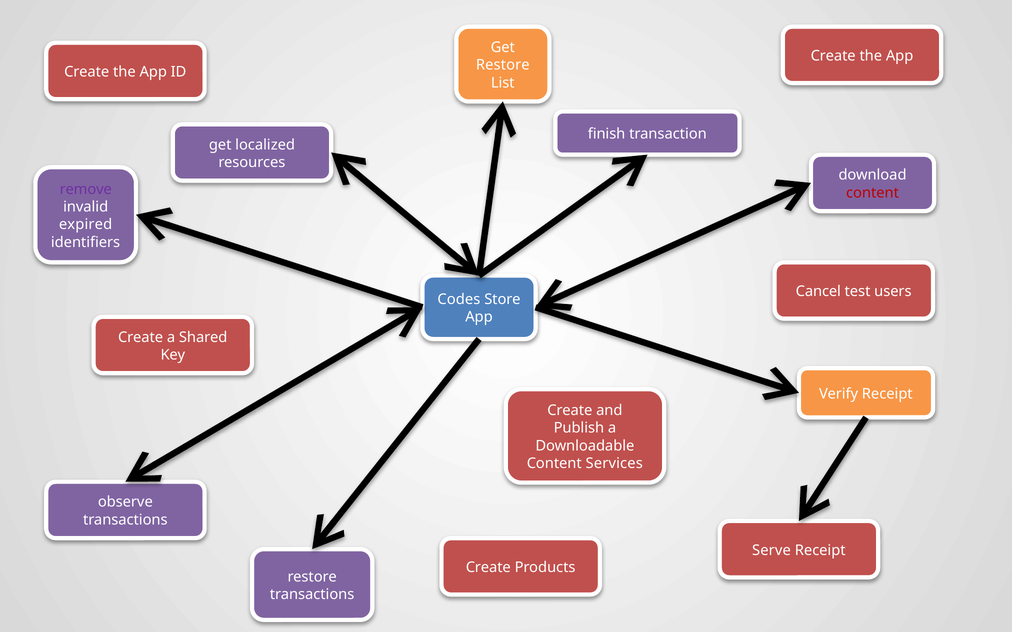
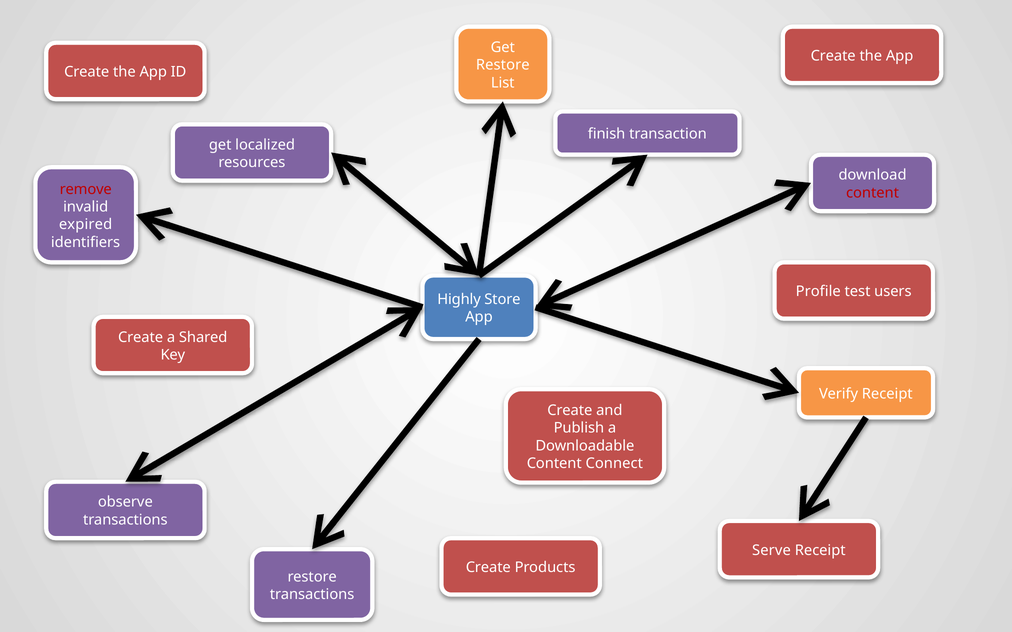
remove colour: purple -> red (86, 189)
Cancel: Cancel -> Profile (818, 292)
Codes: Codes -> Highly (459, 300)
Services: Services -> Connect (614, 464)
